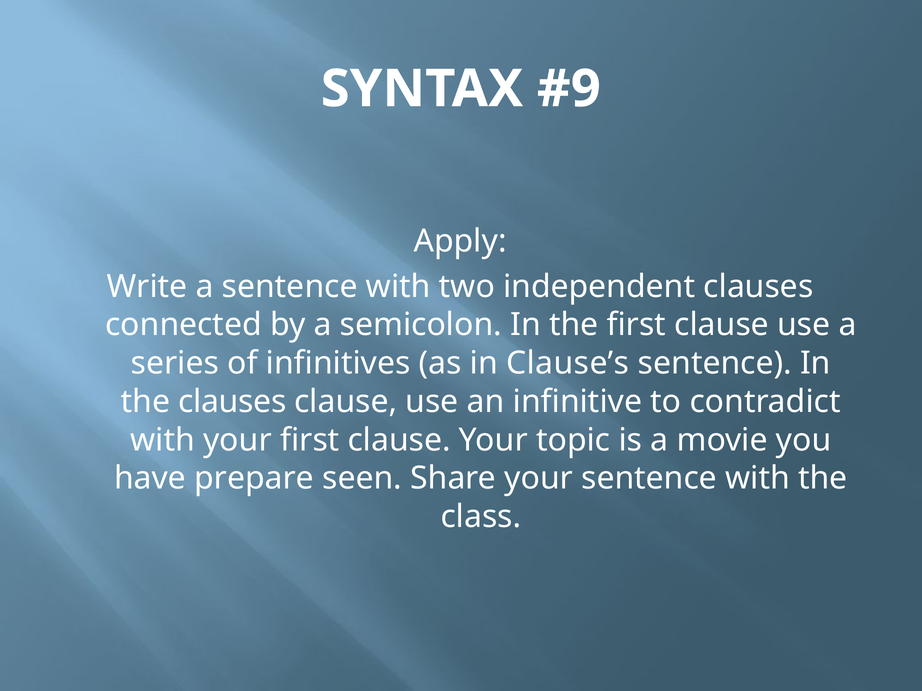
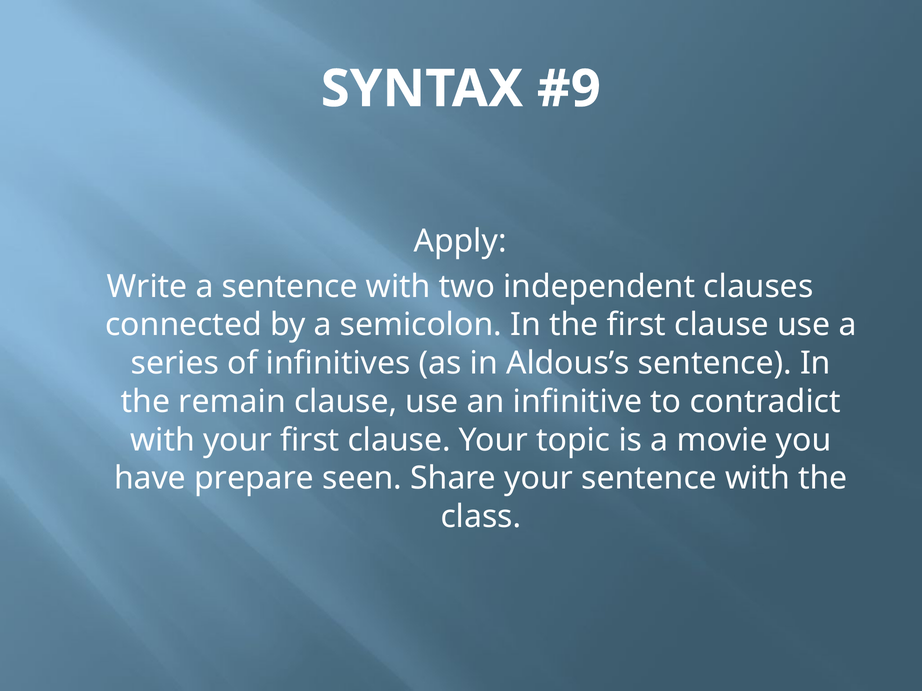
Clause’s: Clause’s -> Aldous’s (568, 364)
the clauses: clauses -> remain (232, 402)
